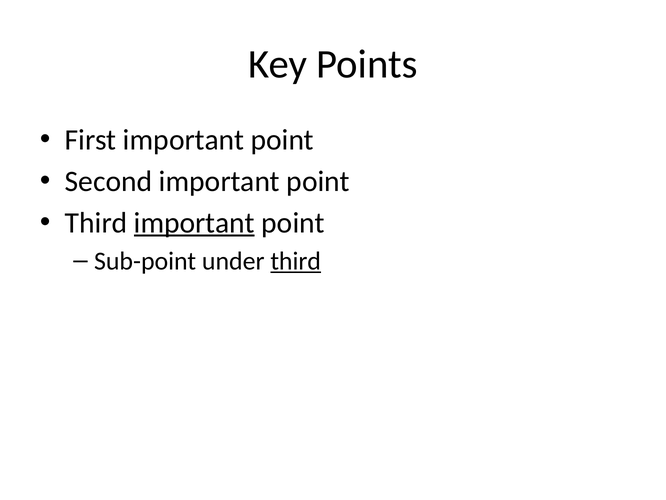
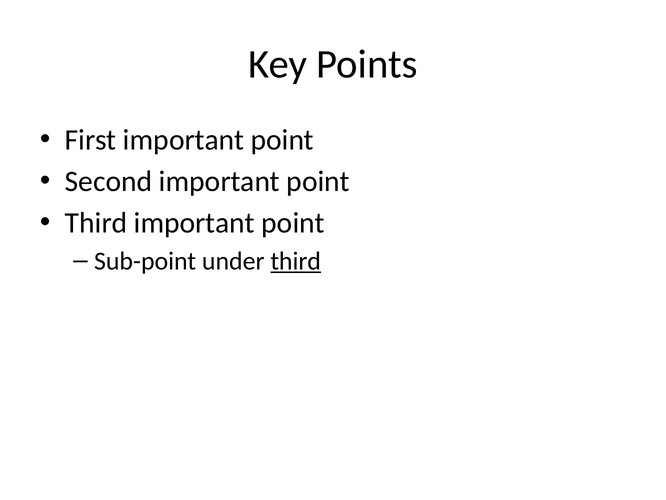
important underline: present -> none (194, 223)
